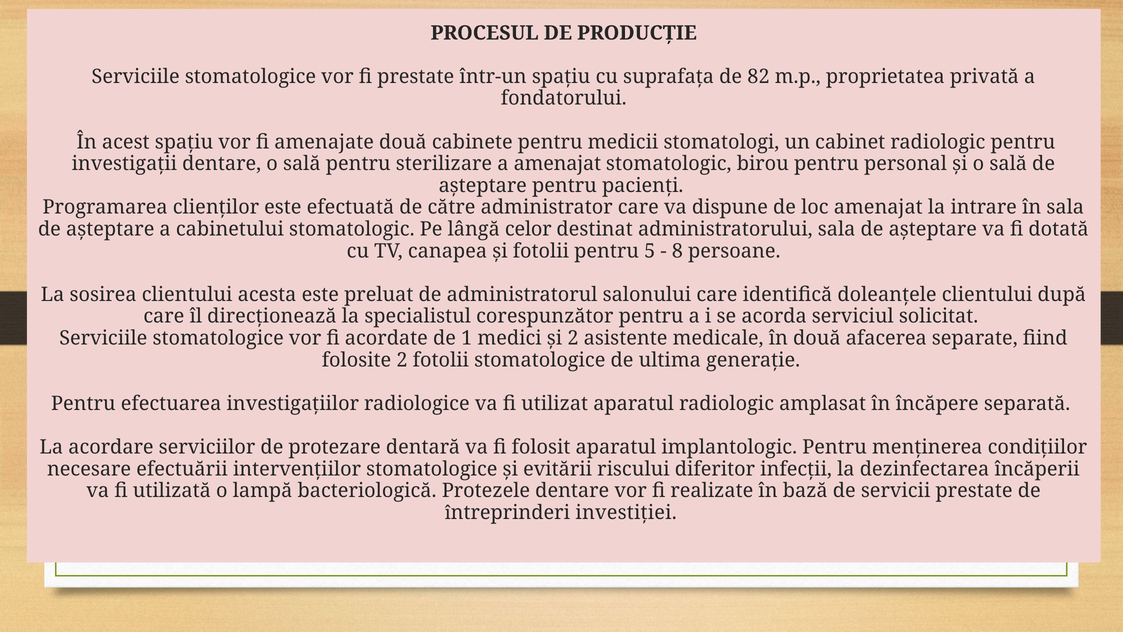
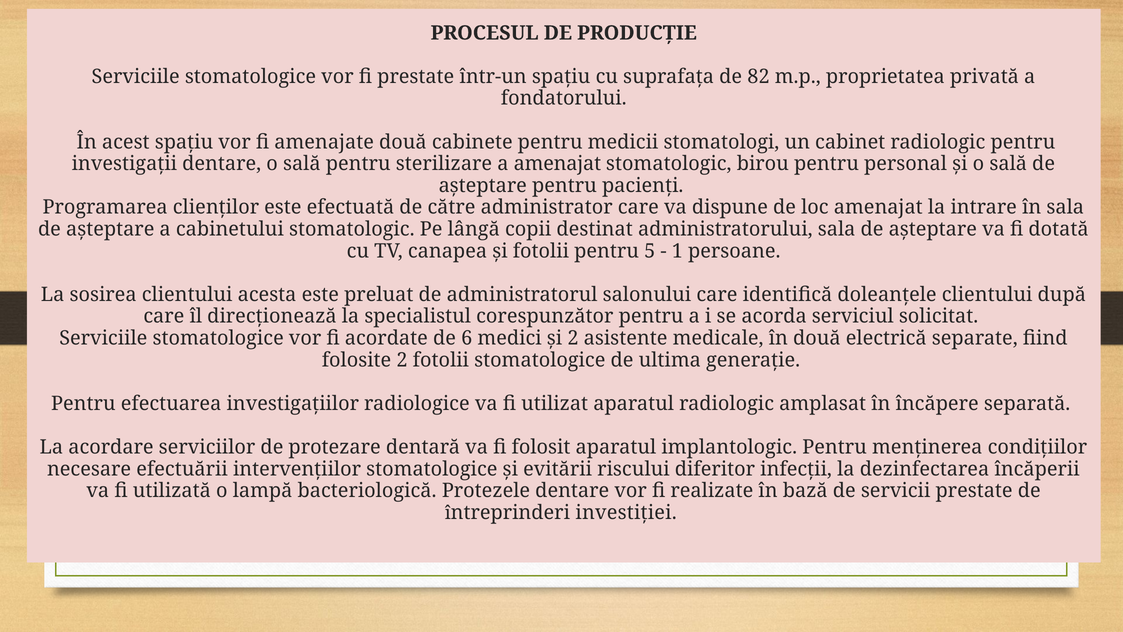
celor: celor -> copii (528, 229)
8: 8 -> 1 (677, 251)
1: 1 -> 6 (467, 338)
afacerea: afacerea -> electrică (886, 338)
